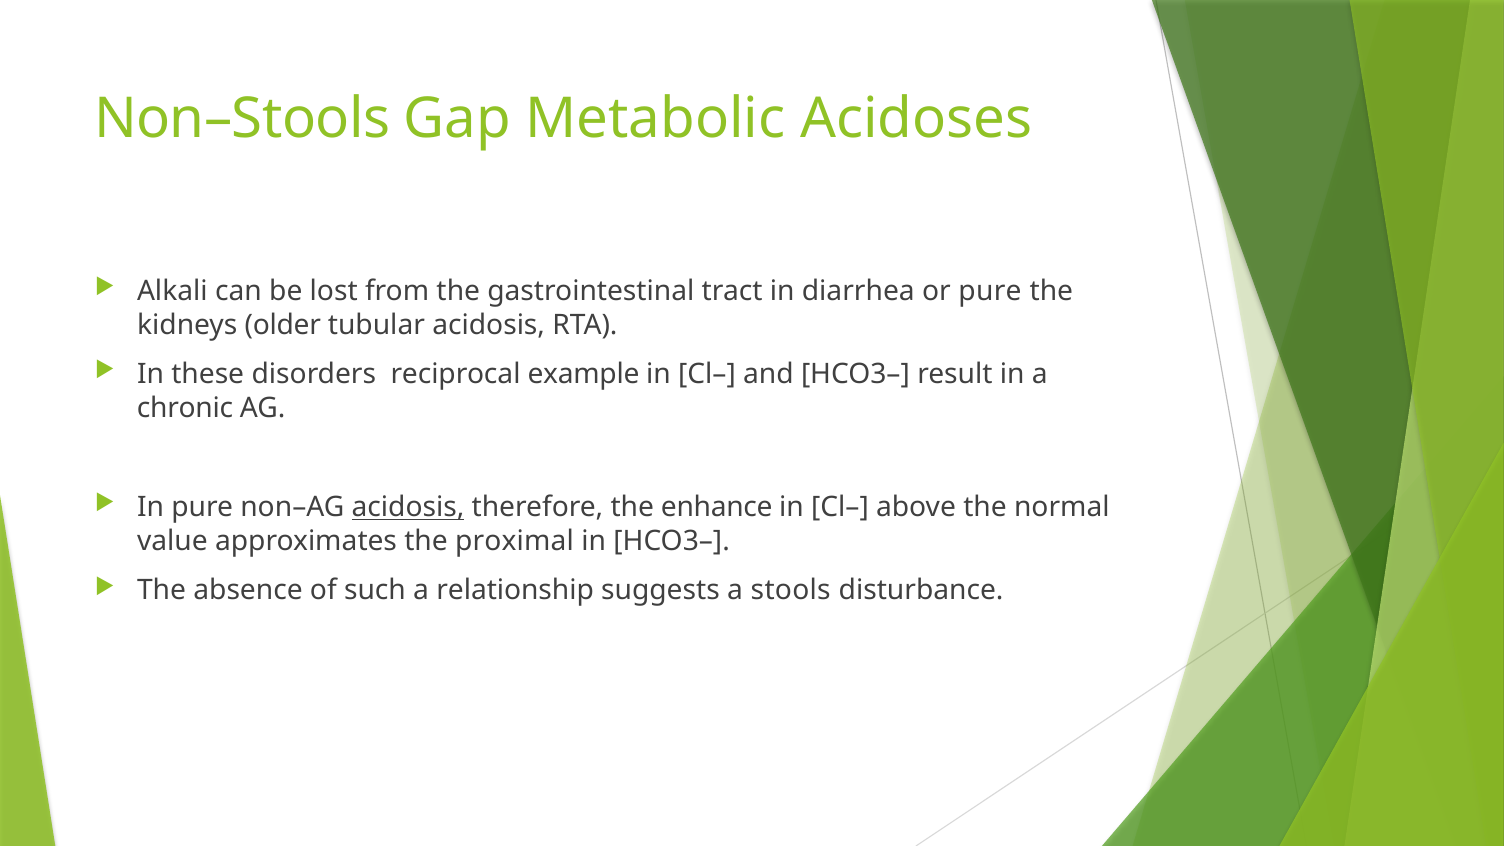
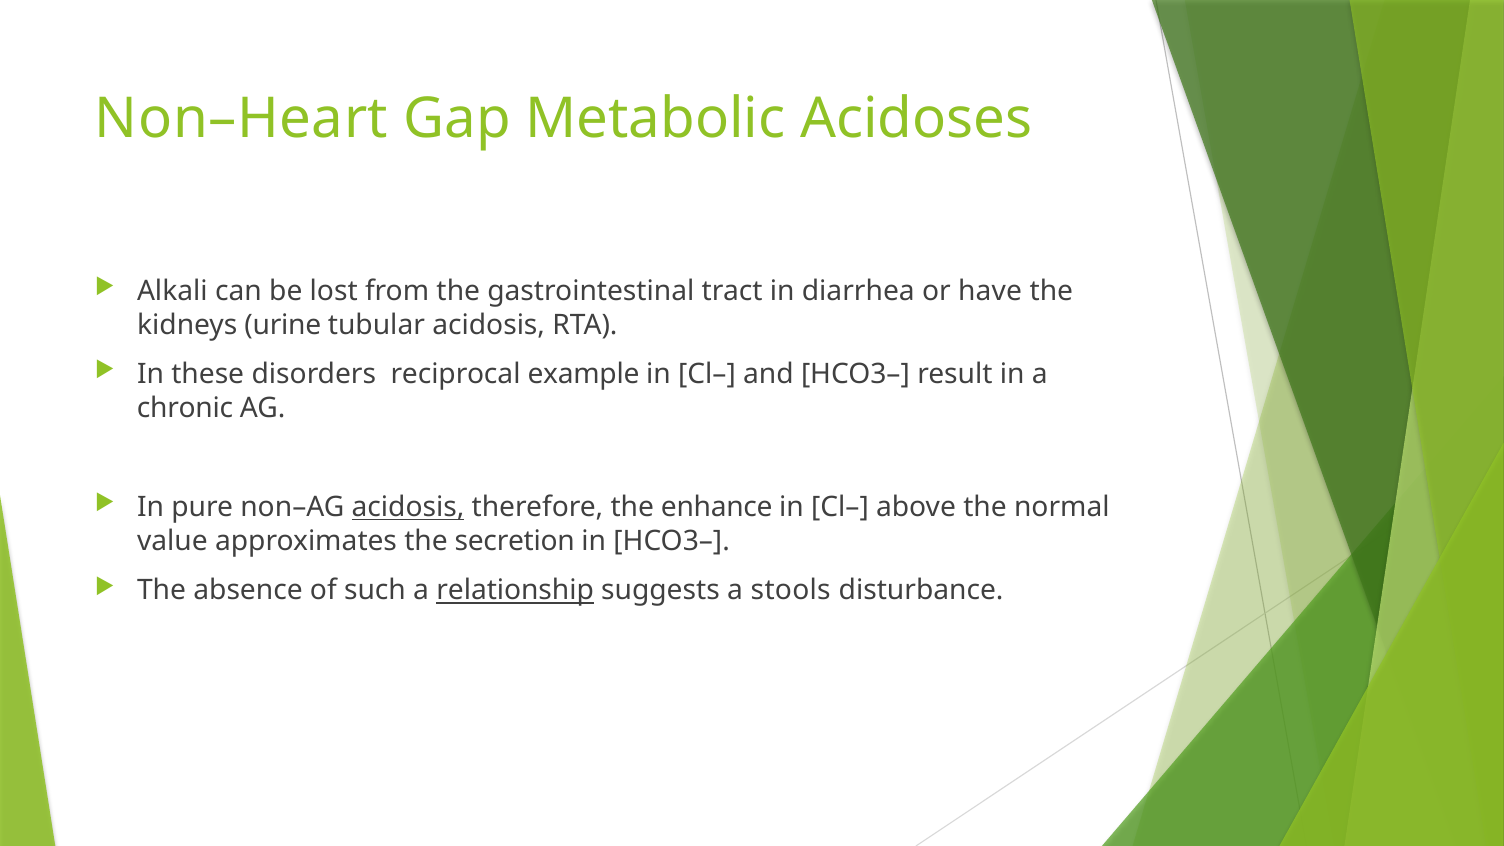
Non–Stools: Non–Stools -> Non–Heart (242, 119)
or pure: pure -> have (990, 291)
older: older -> urine (283, 325)
proximal: proximal -> secretion (515, 541)
relationship underline: none -> present (515, 591)
